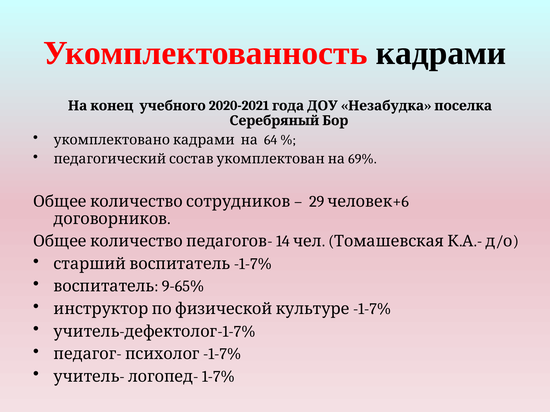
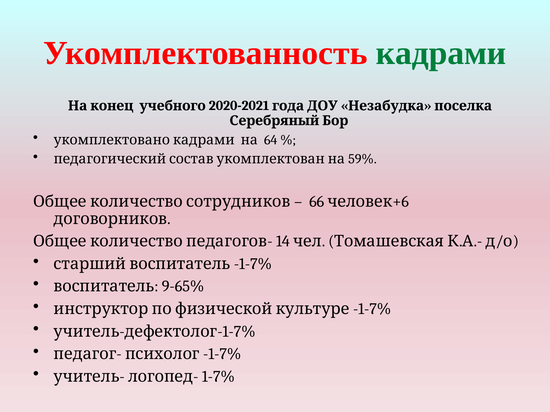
кадрами colour: black -> green (441, 53)
69%: 69% -> 59% (362, 159)
29: 29 -> 66 (317, 202)
